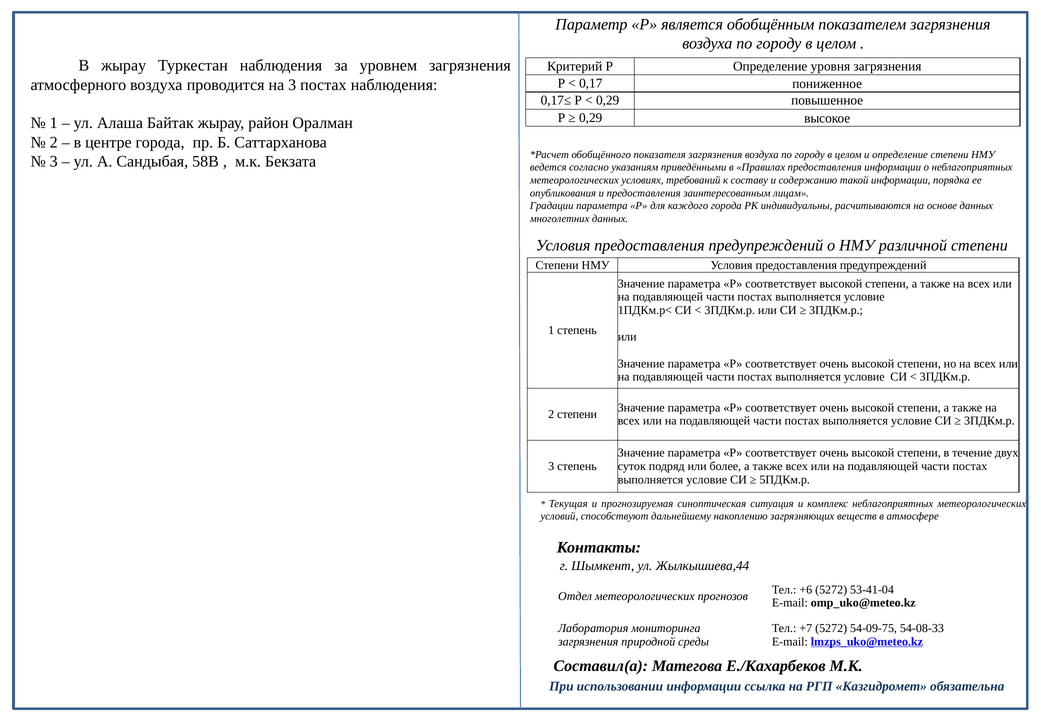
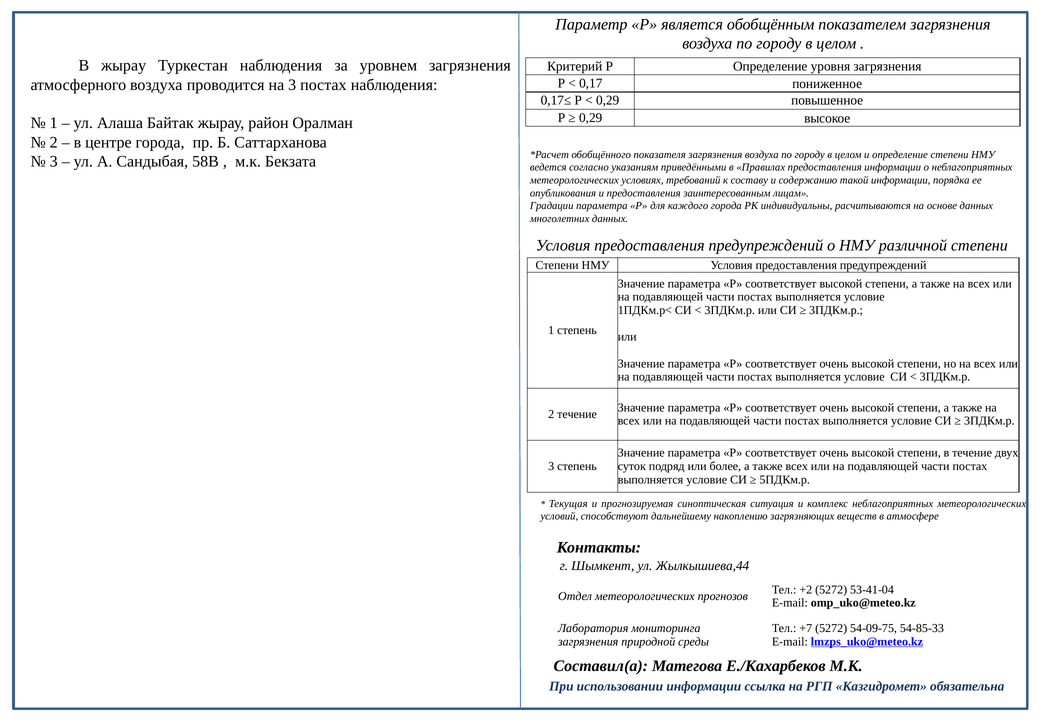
2 степени: степени -> течение (577, 414)
+6: +6 -> +2 (806, 589)
54-08-33: 54-08-33 -> 54-85-33 (922, 628)
